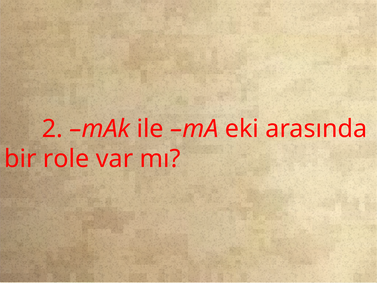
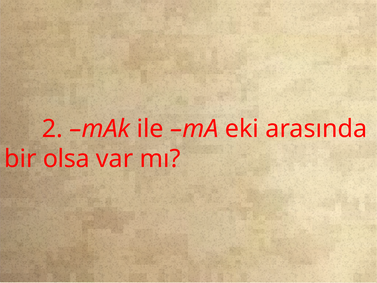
role: role -> olsa (66, 159)
